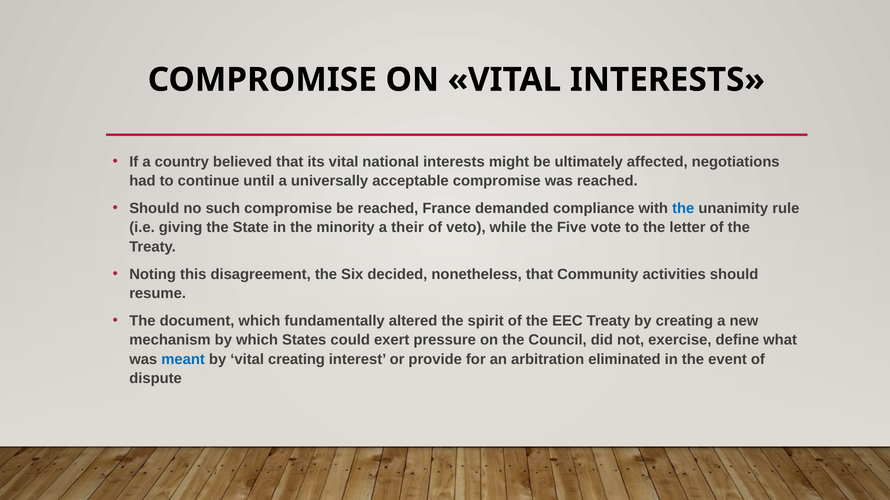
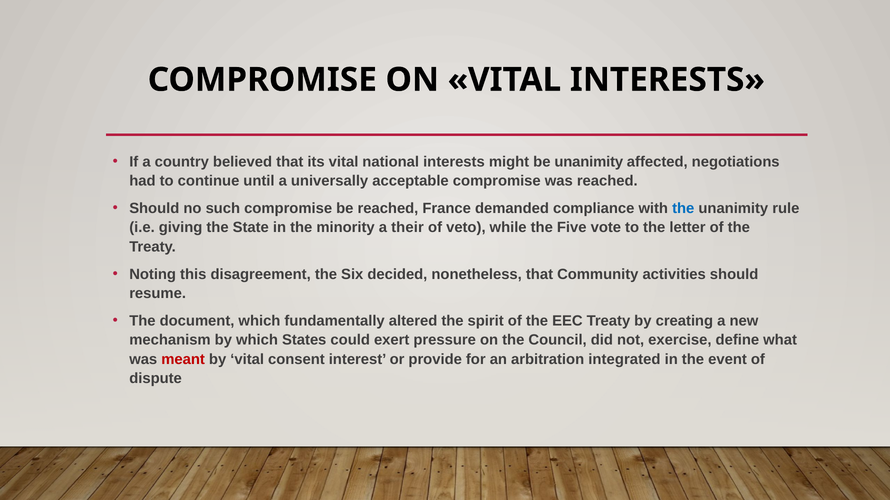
be ultimately: ultimately -> unanimity (589, 162)
meant colour: blue -> red (183, 360)
vital creating: creating -> consent (296, 360)
eliminated: eliminated -> integrated (624, 360)
